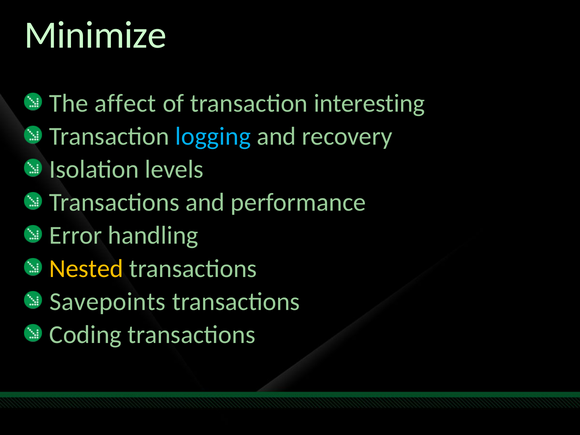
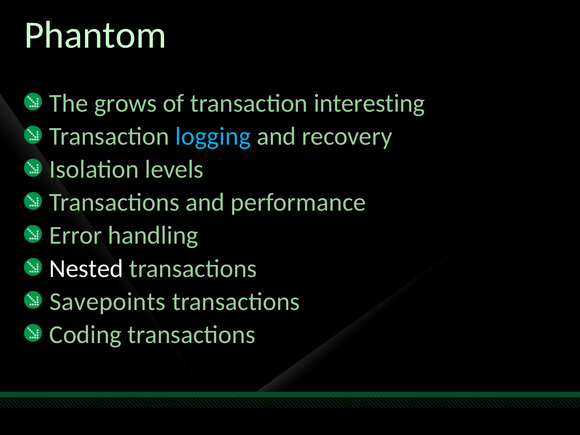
Minimize: Minimize -> Phantom (95, 35)
affect: affect -> grows (126, 103)
Nested colour: yellow -> white (86, 268)
